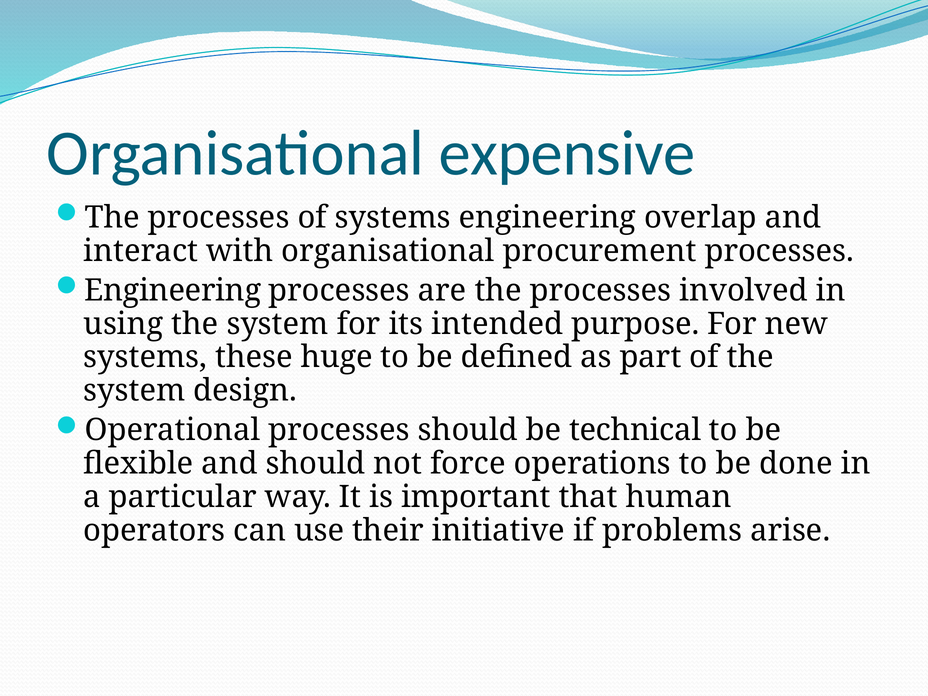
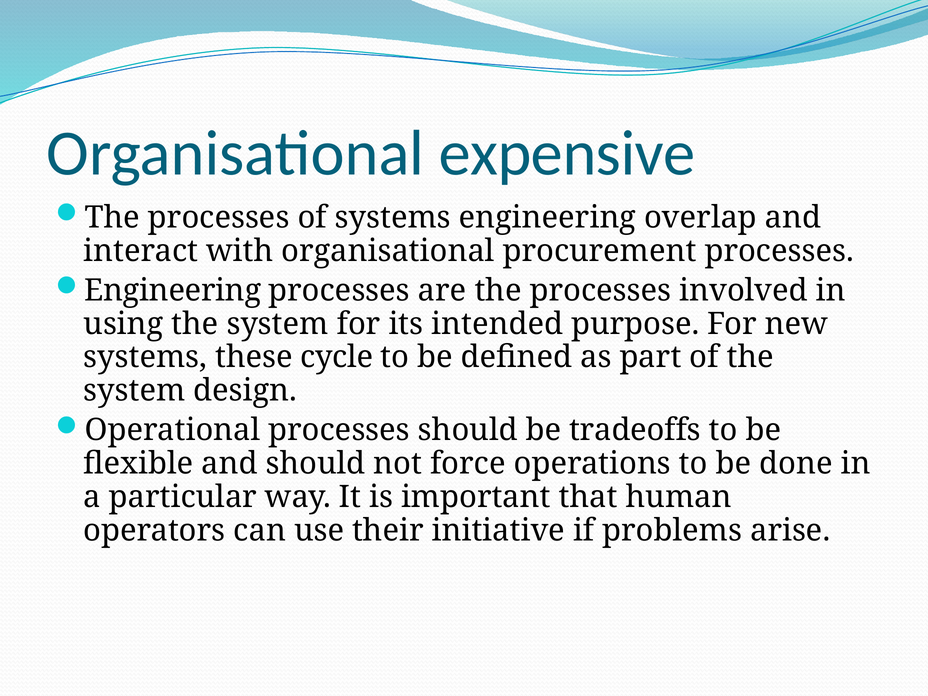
huge: huge -> cycle (337, 357)
technical: technical -> tradeoffs (635, 430)
